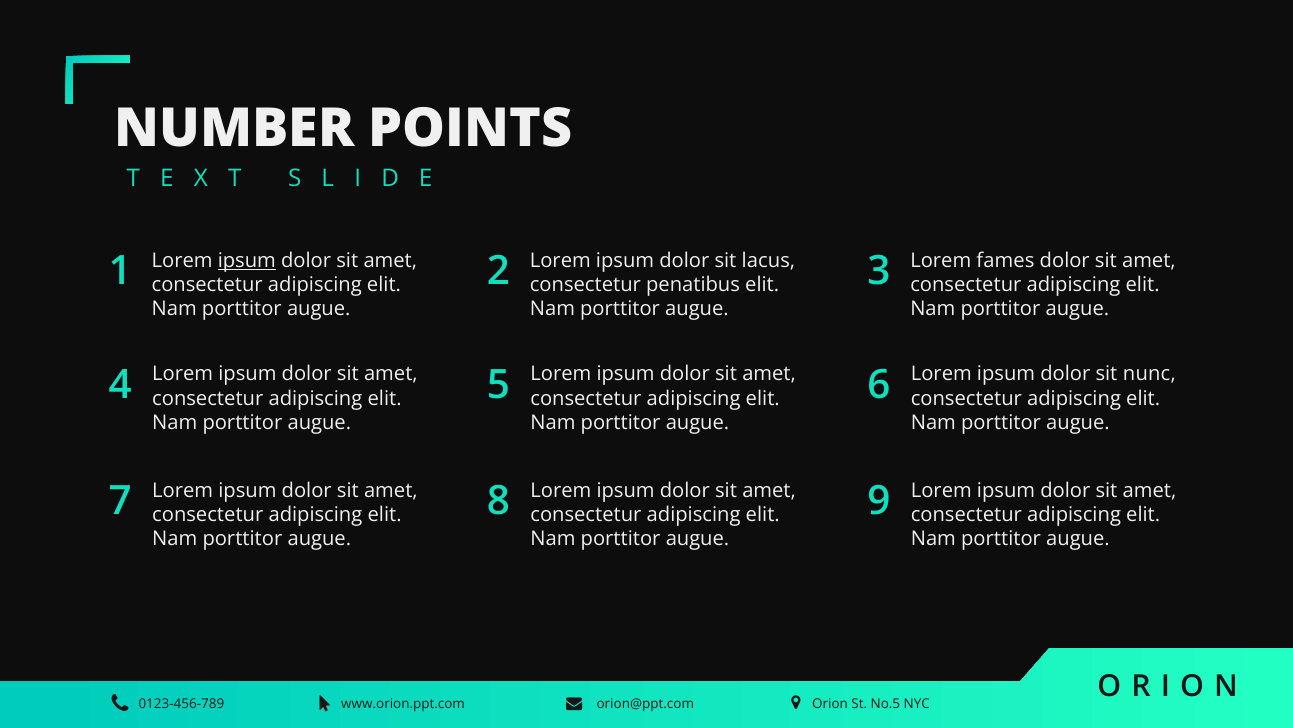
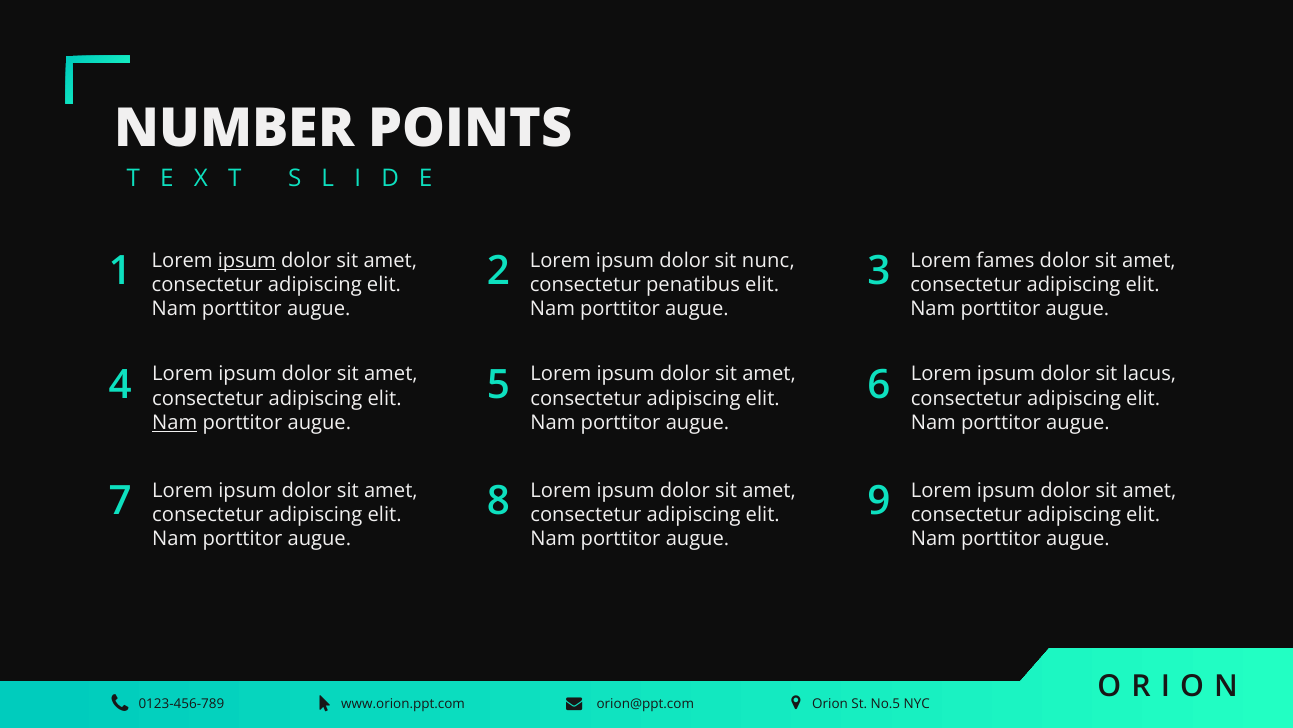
lacus: lacus -> nunc (768, 260)
nunc: nunc -> lacus (1149, 374)
Nam underline: none -> present (175, 422)
